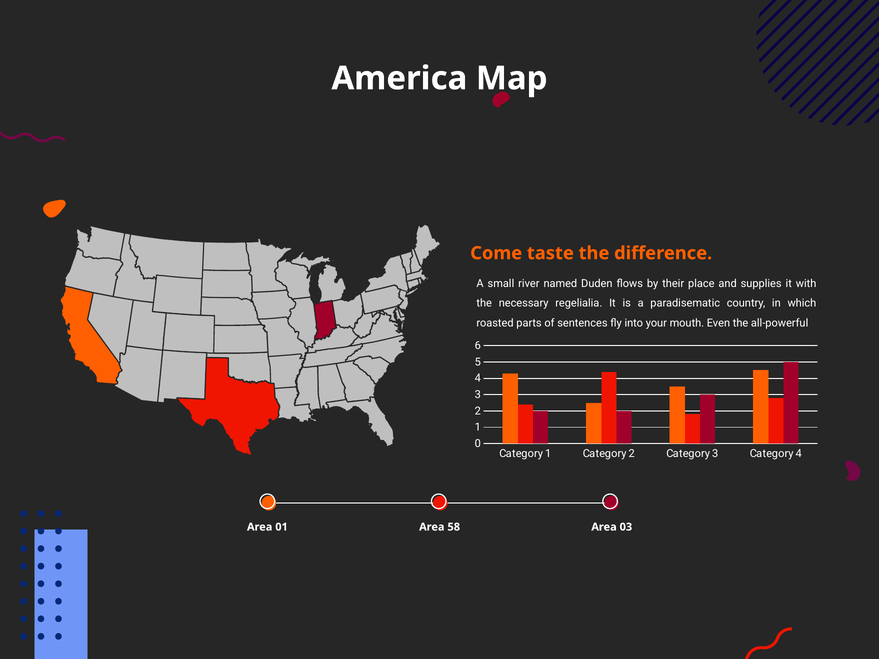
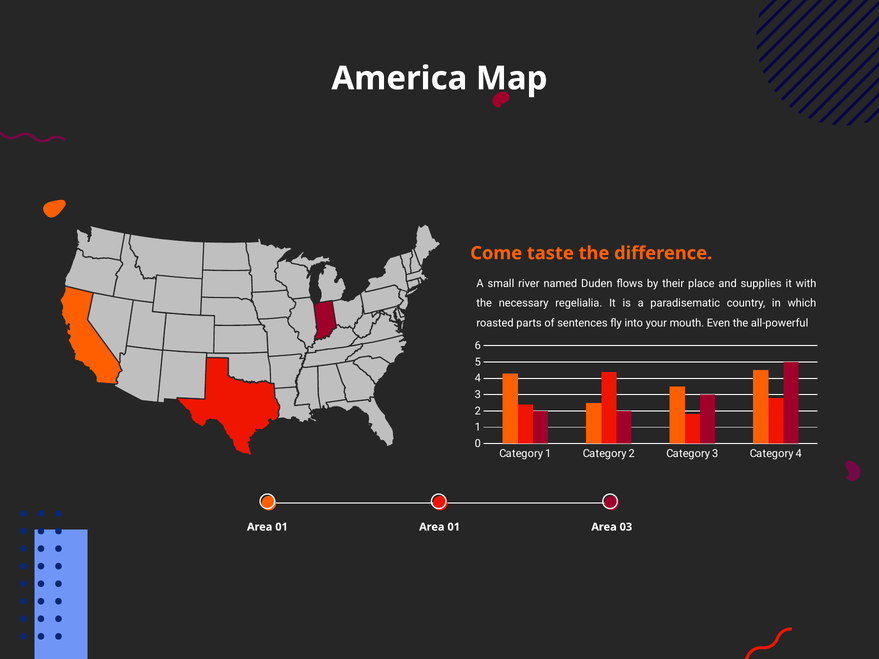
01 Area 58: 58 -> 01 (454, 527)
